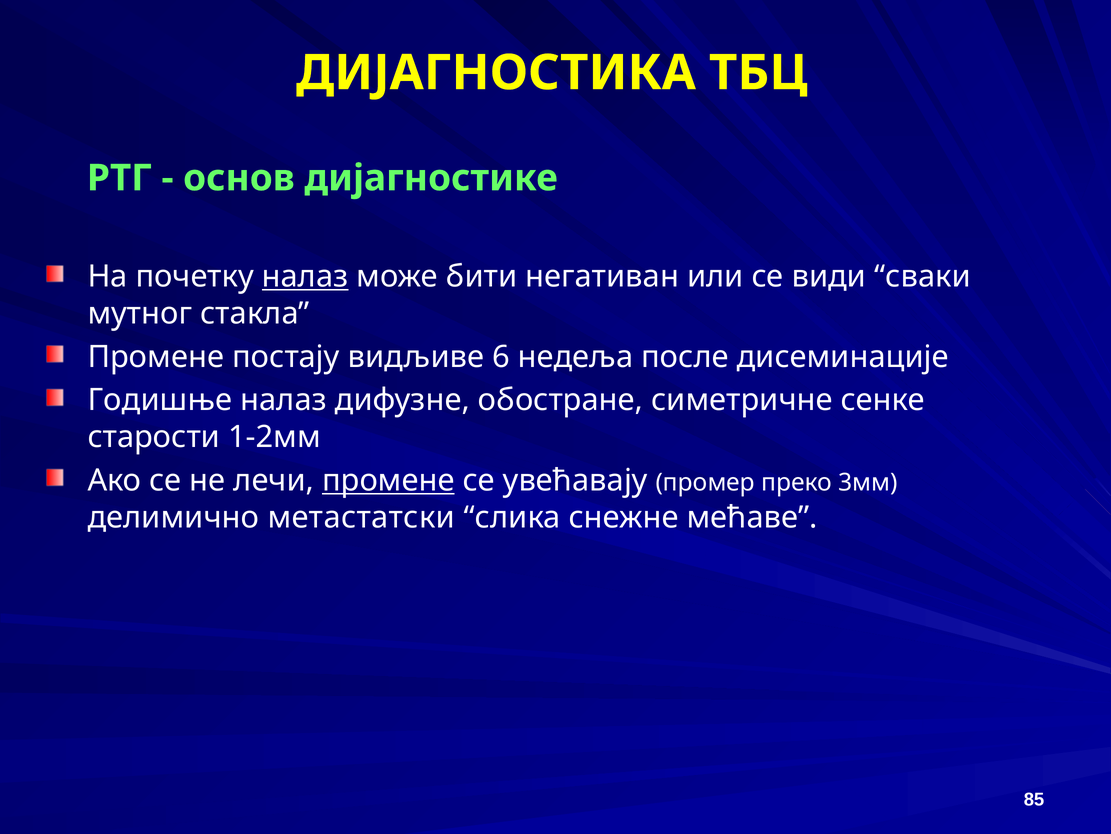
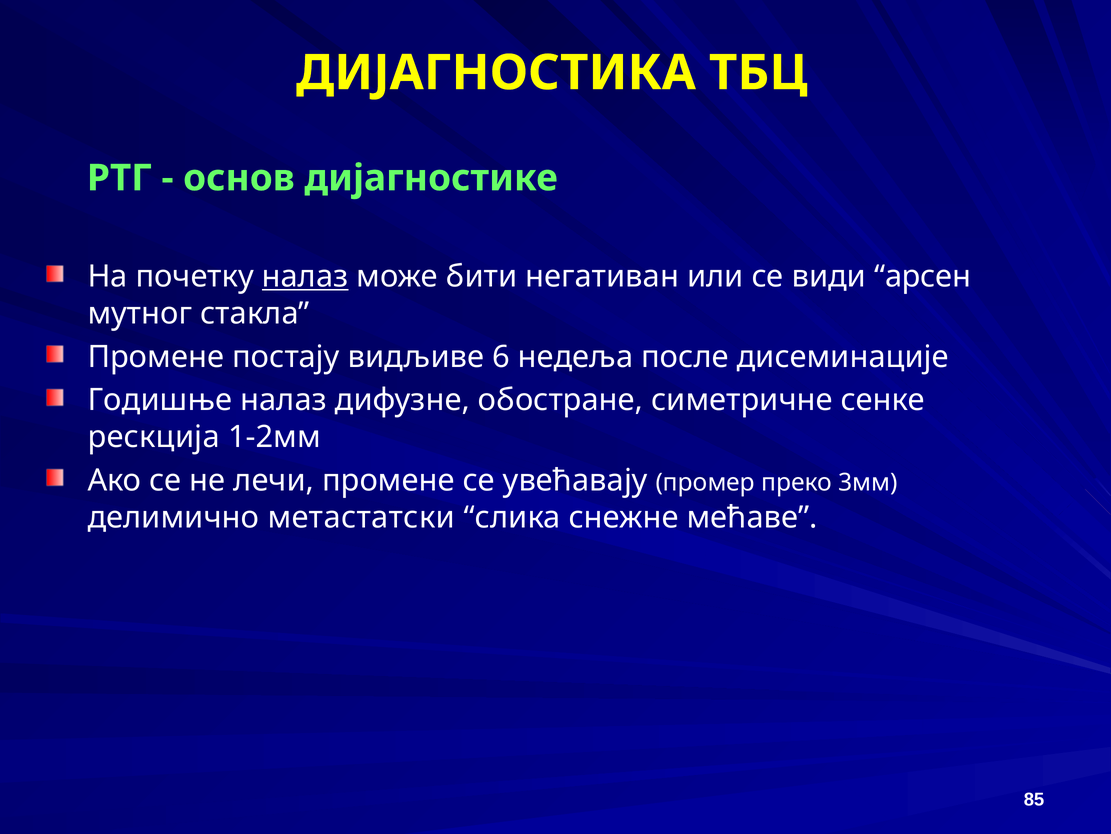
сваки: сваки -> арсен (923, 276)
старости: старости -> рескција (154, 437)
промене underline: present -> none (388, 480)
